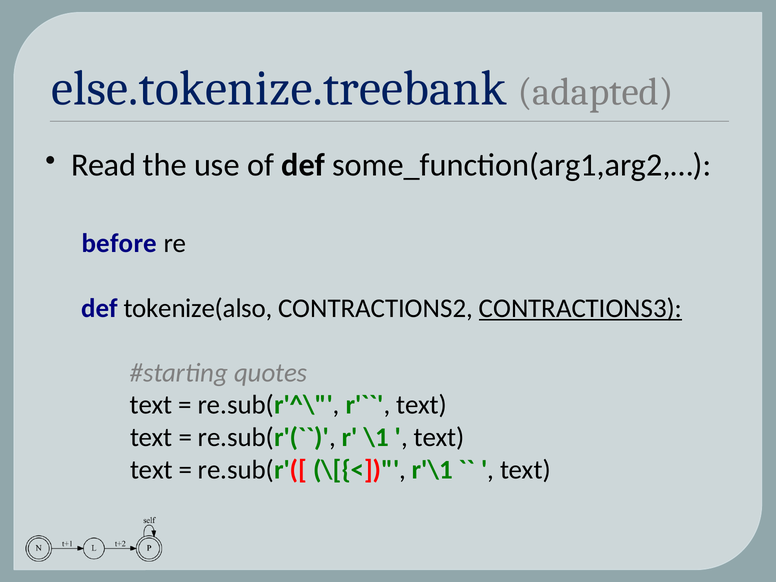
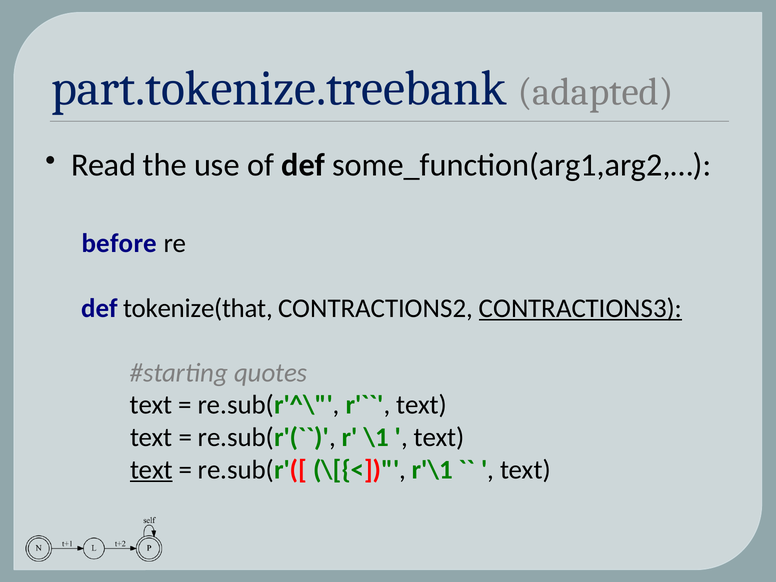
else.tokenize.treebank: else.tokenize.treebank -> part.tokenize.treebank (279, 88)
tokenize(also: tokenize(also -> tokenize(that (198, 308)
text underline: none -> present (151, 470)
